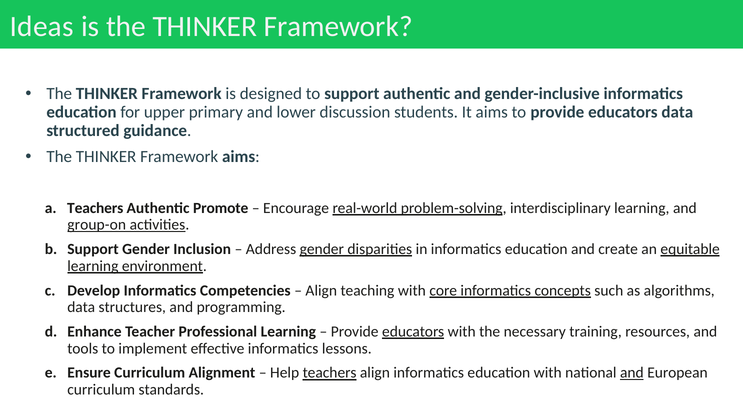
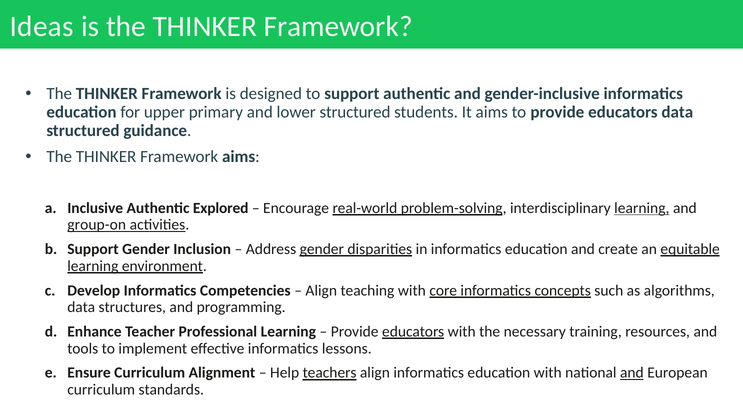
lower discussion: discussion -> structured (355, 112)
Teachers: Teachers -> Inclusive (95, 208)
Promote: Promote -> Explored (221, 208)
learning underline: none -> present (642, 208)
